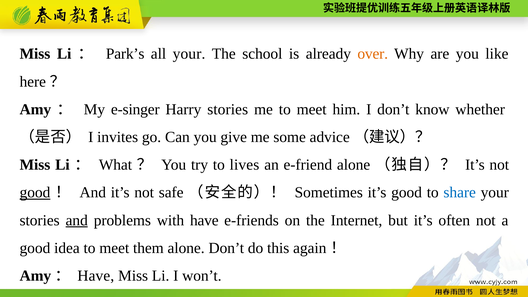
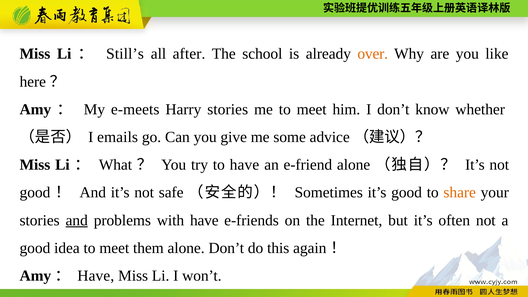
Park’s: Park’s -> Still’s (125, 54)
all your: your -> after (189, 54)
e-singer: e-singer -> e-meets (135, 109)
invites: invites -> emails (118, 137)
to lives: lives -> have (244, 165)
good underline: present -> none (35, 193)
share colour: blue -> orange (460, 193)
